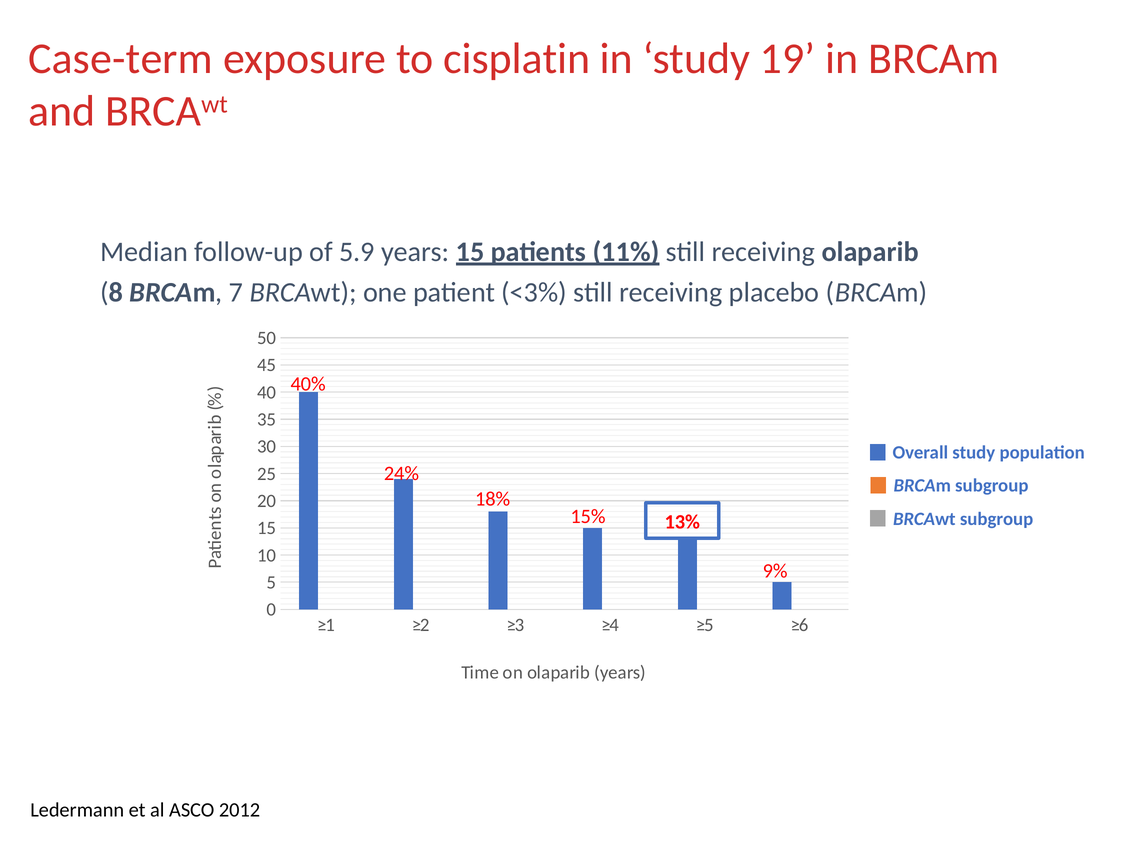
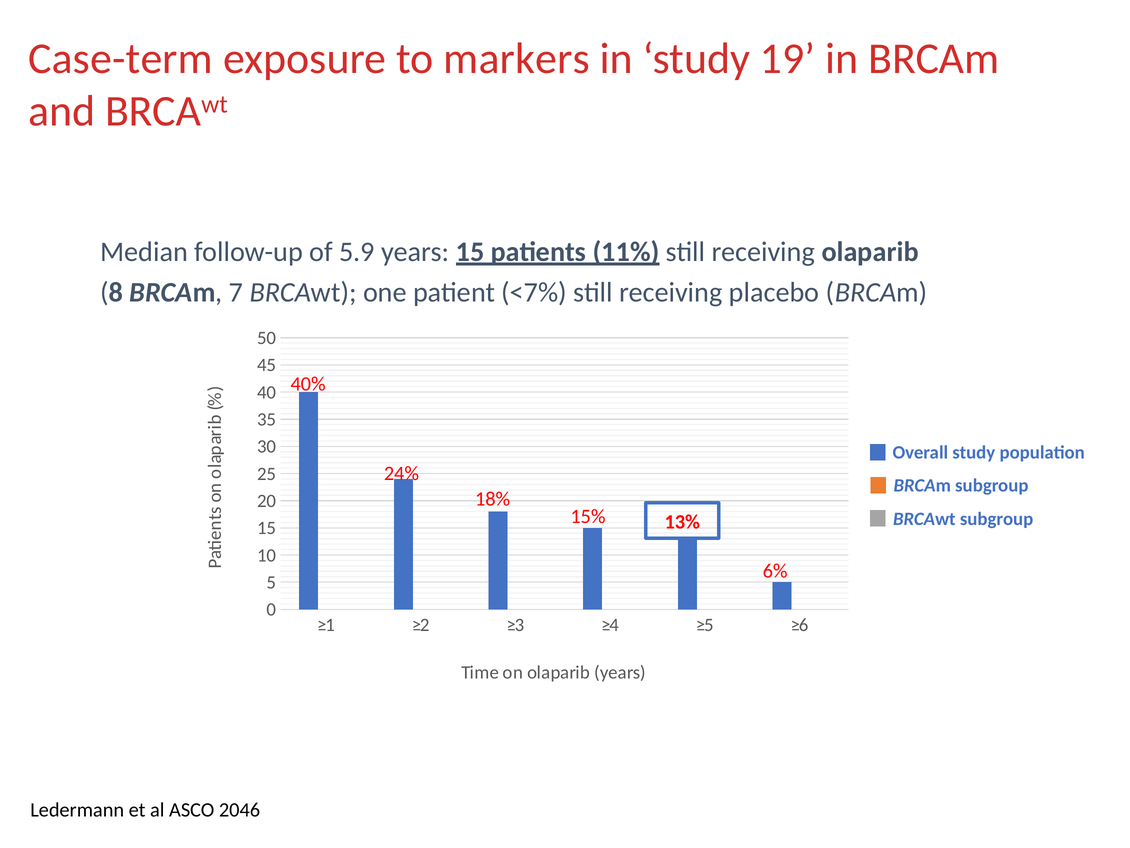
cisplatin: cisplatin -> markers (517, 58)
<3%: <3% -> <7% (534, 292)
9%: 9% -> 6% (775, 571)
2012: 2012 -> 2046 (240, 809)
